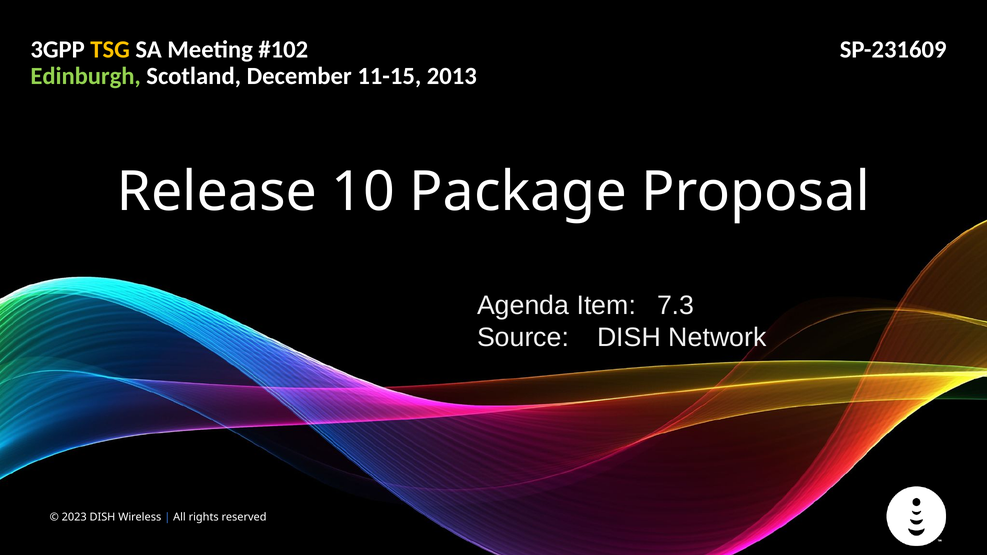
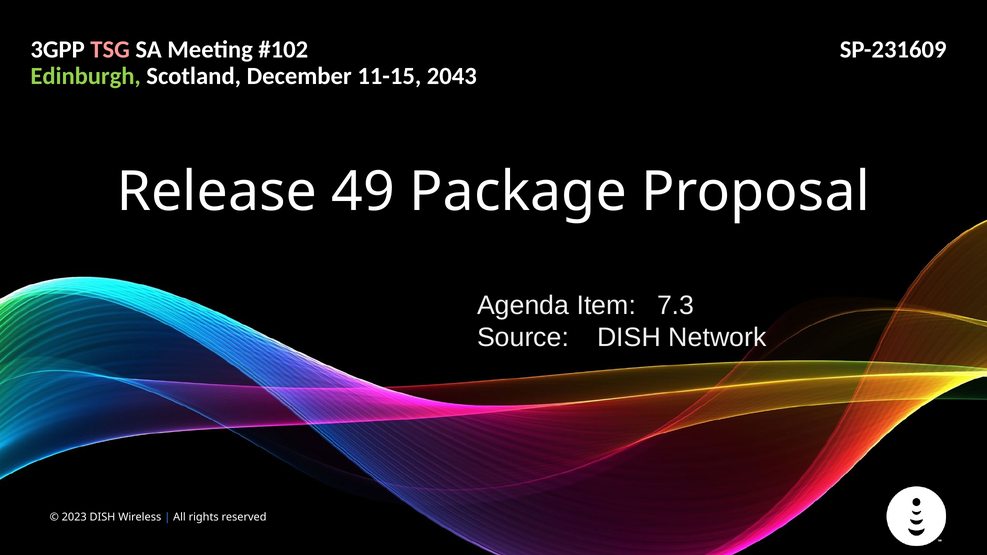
TSG colour: yellow -> pink (110, 50)
2013: 2013 -> 2043 (452, 76)
10: 10 -> 49 (363, 192)
